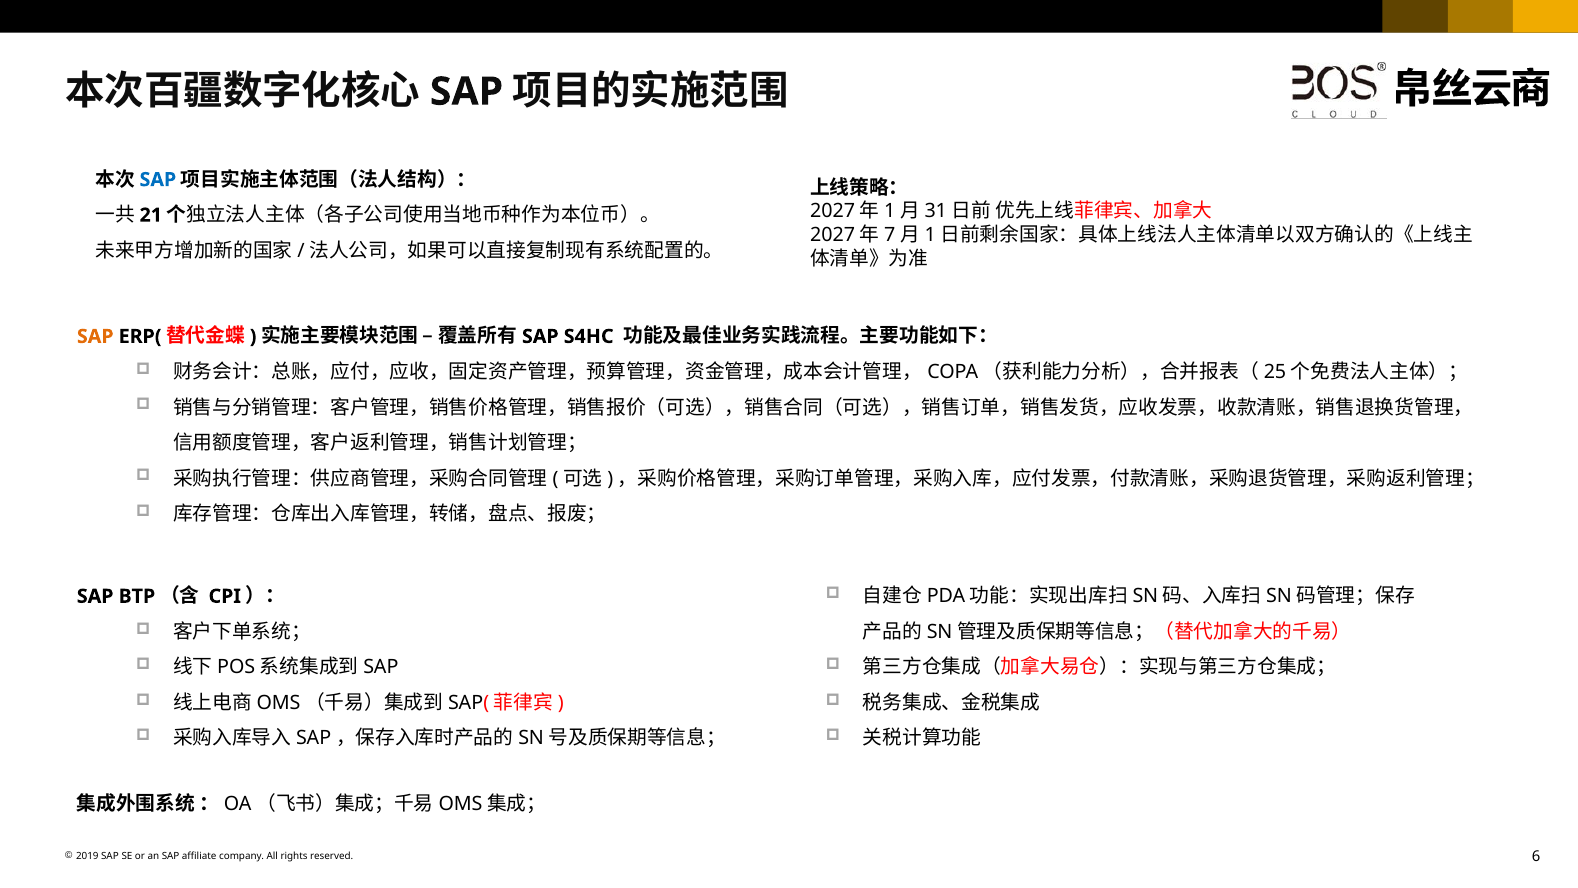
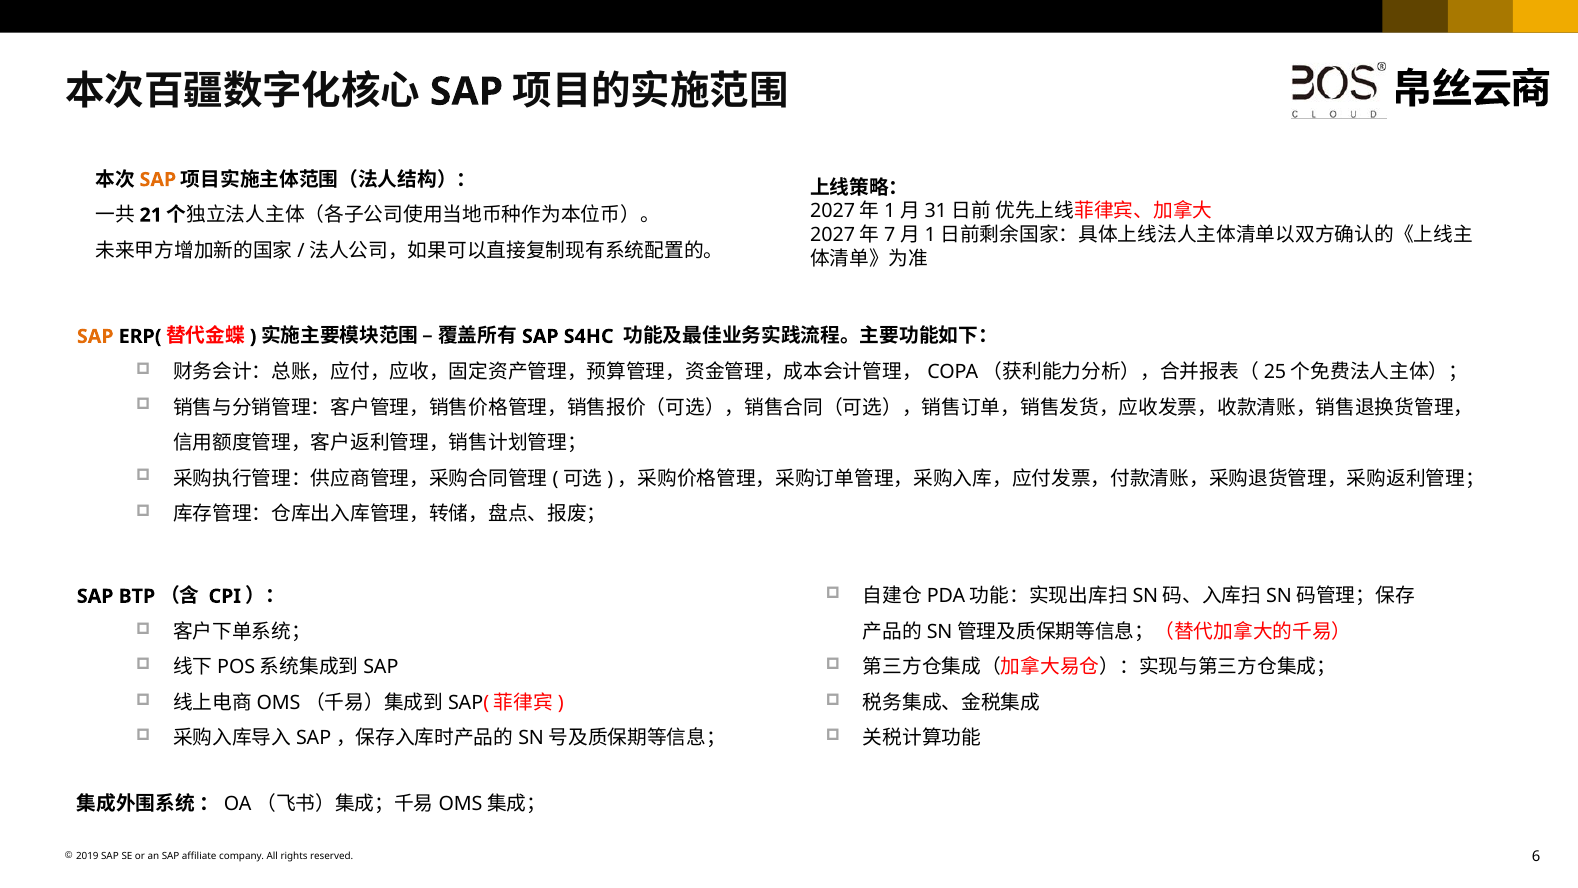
SAP colour: blue -> orange (158, 180)
